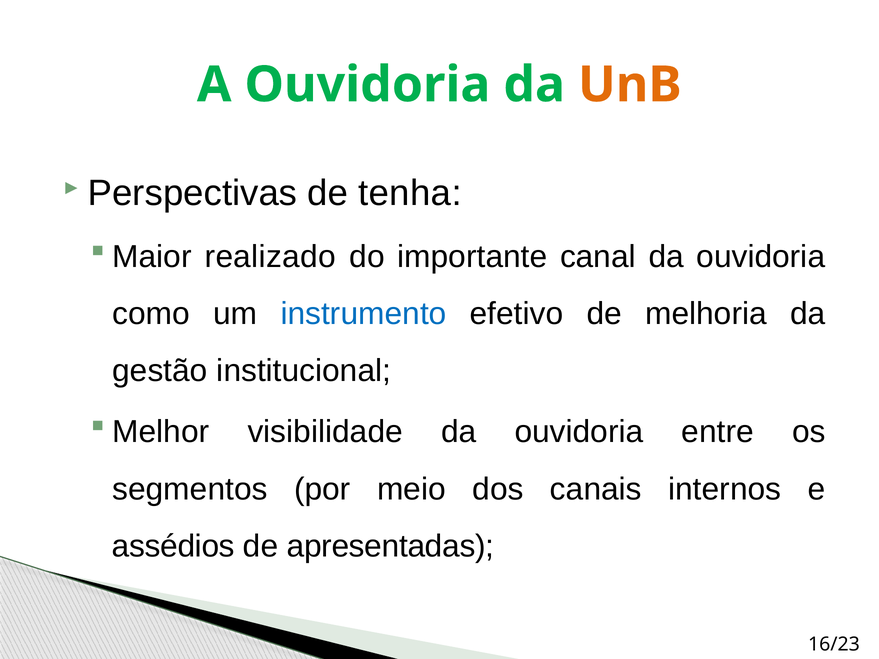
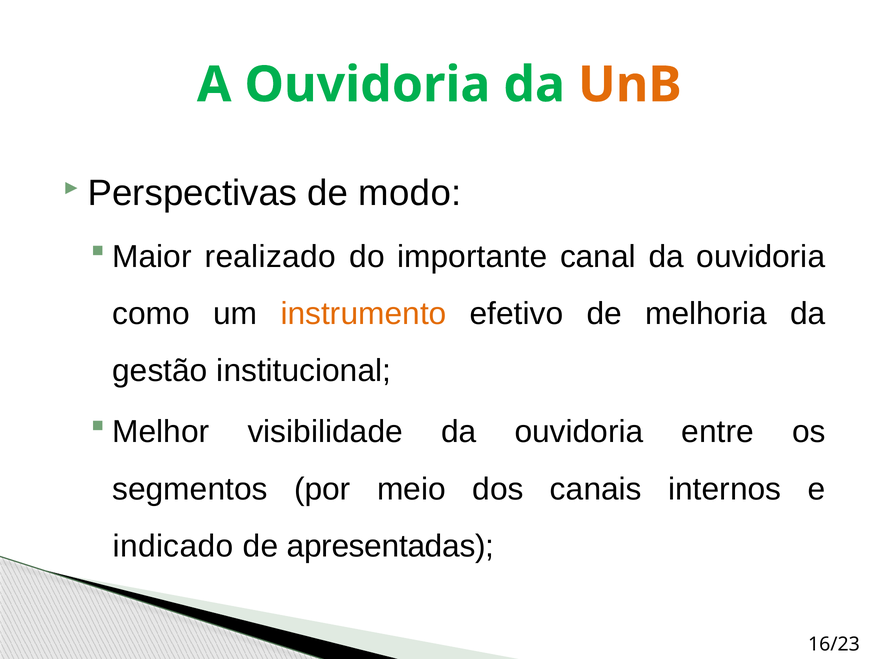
tenha: tenha -> modo (410, 193)
instrumento colour: blue -> orange (364, 314)
assédios: assédios -> indicado (173, 546)
